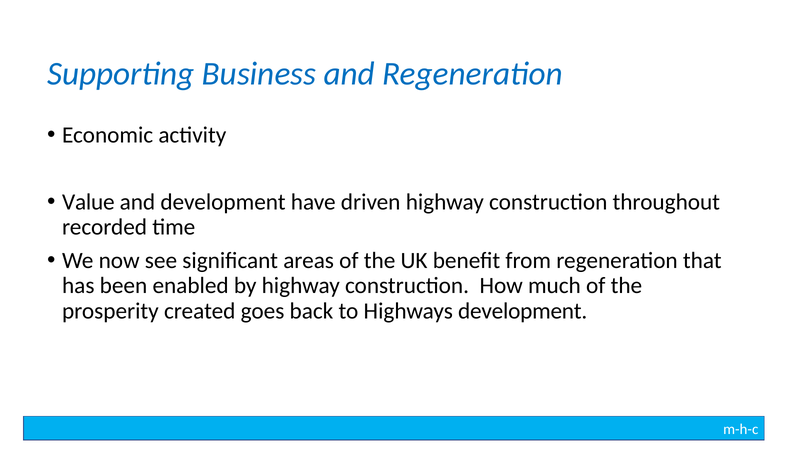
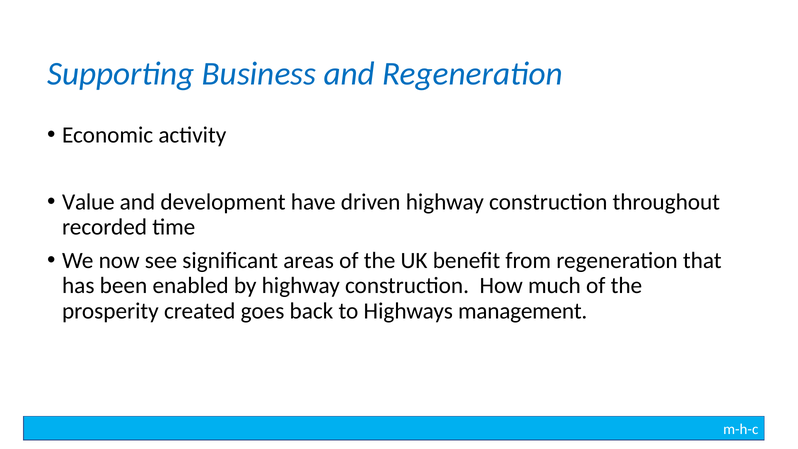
Highways development: development -> management (523, 311)
